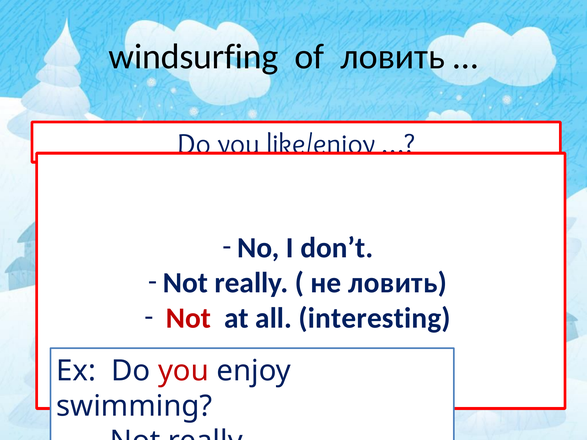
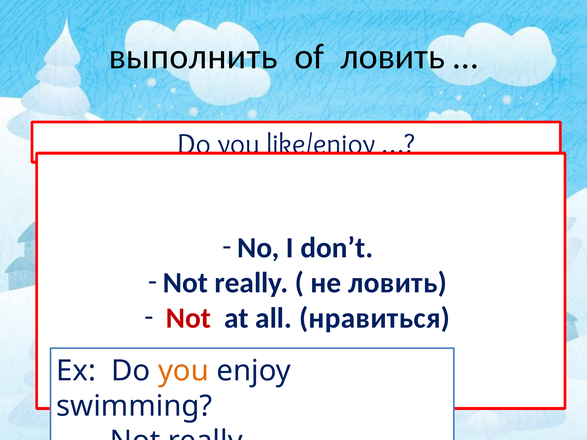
windsurfing: windsurfing -> выполнить (193, 57)
interesting: interesting -> нравиться (375, 318)
you colour: red -> orange (183, 371)
